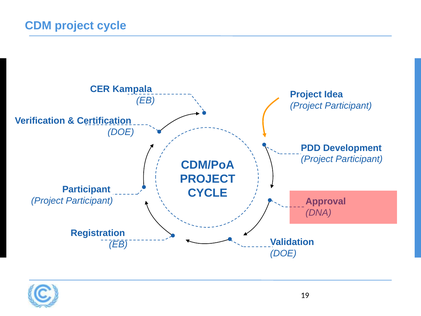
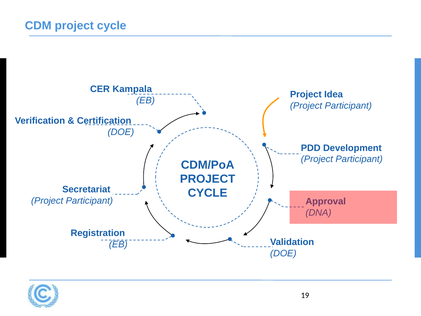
Participant: Participant -> Secretariat (86, 189)
